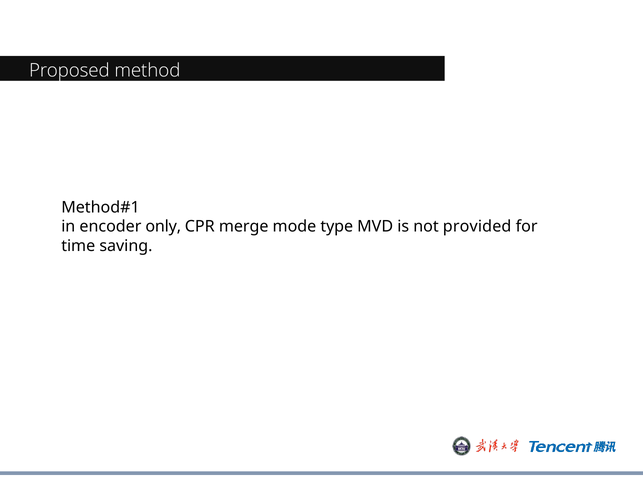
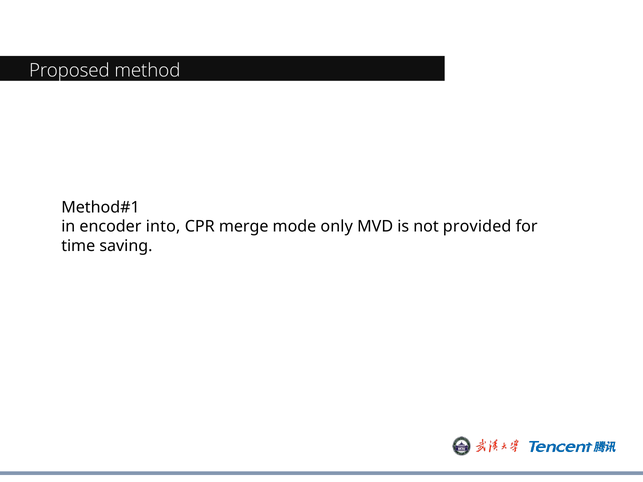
only: only -> into (163, 227)
type: type -> only (337, 227)
